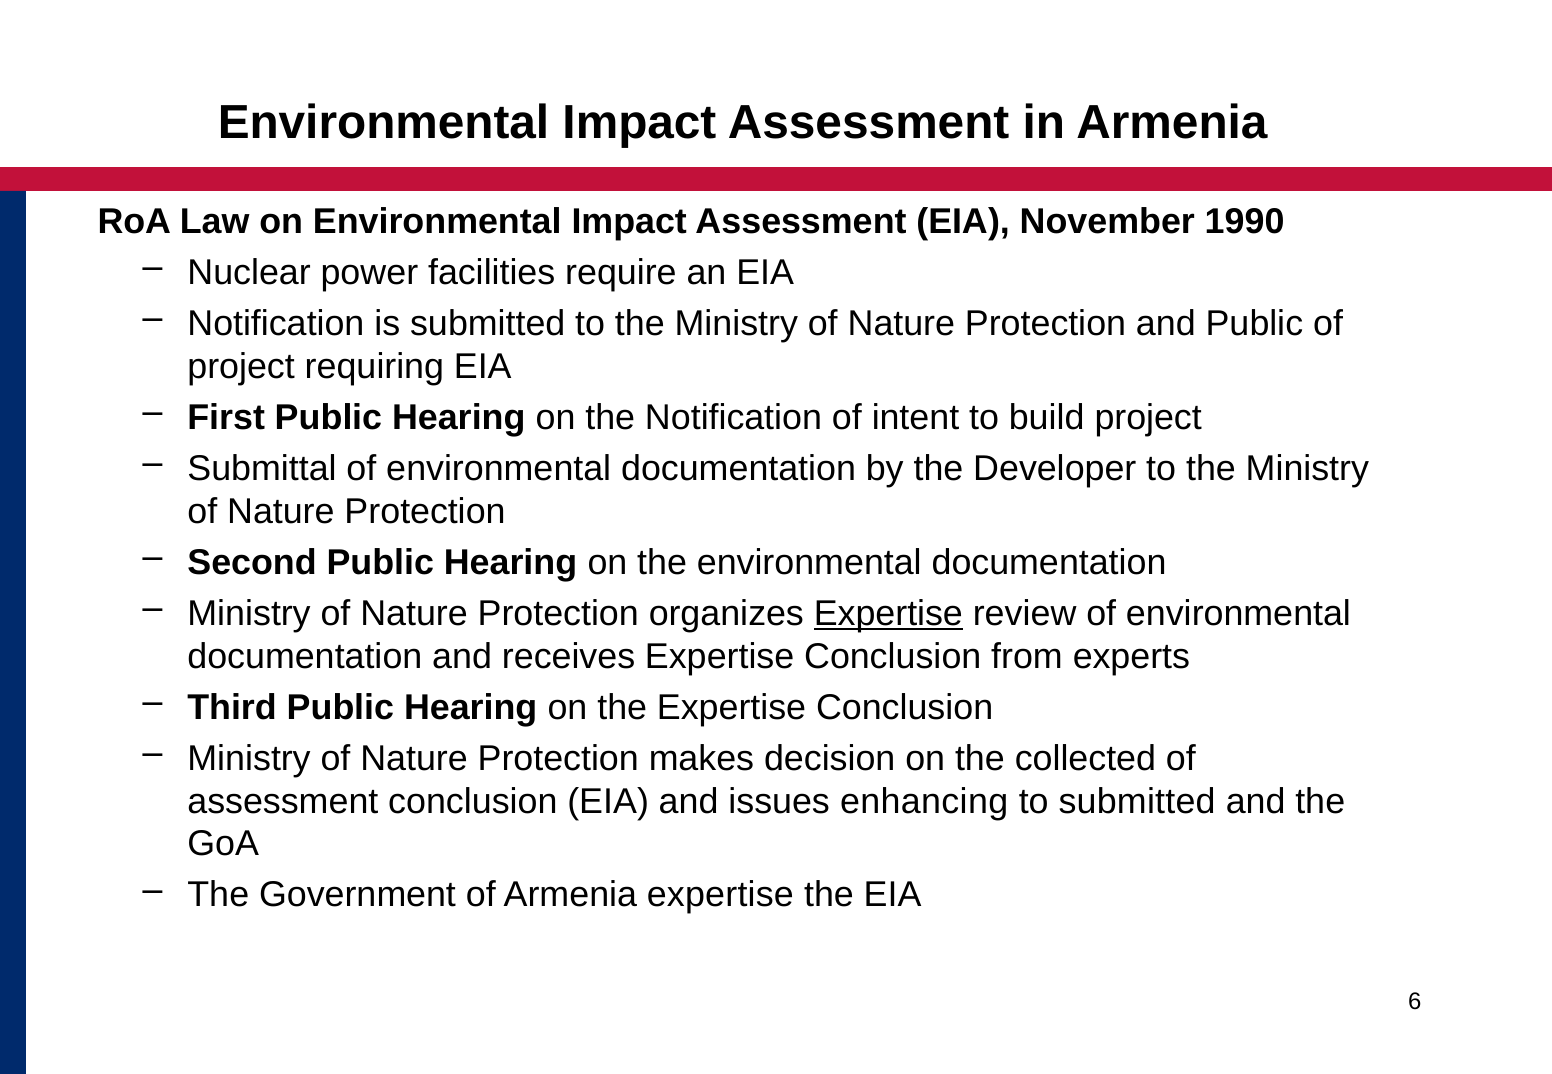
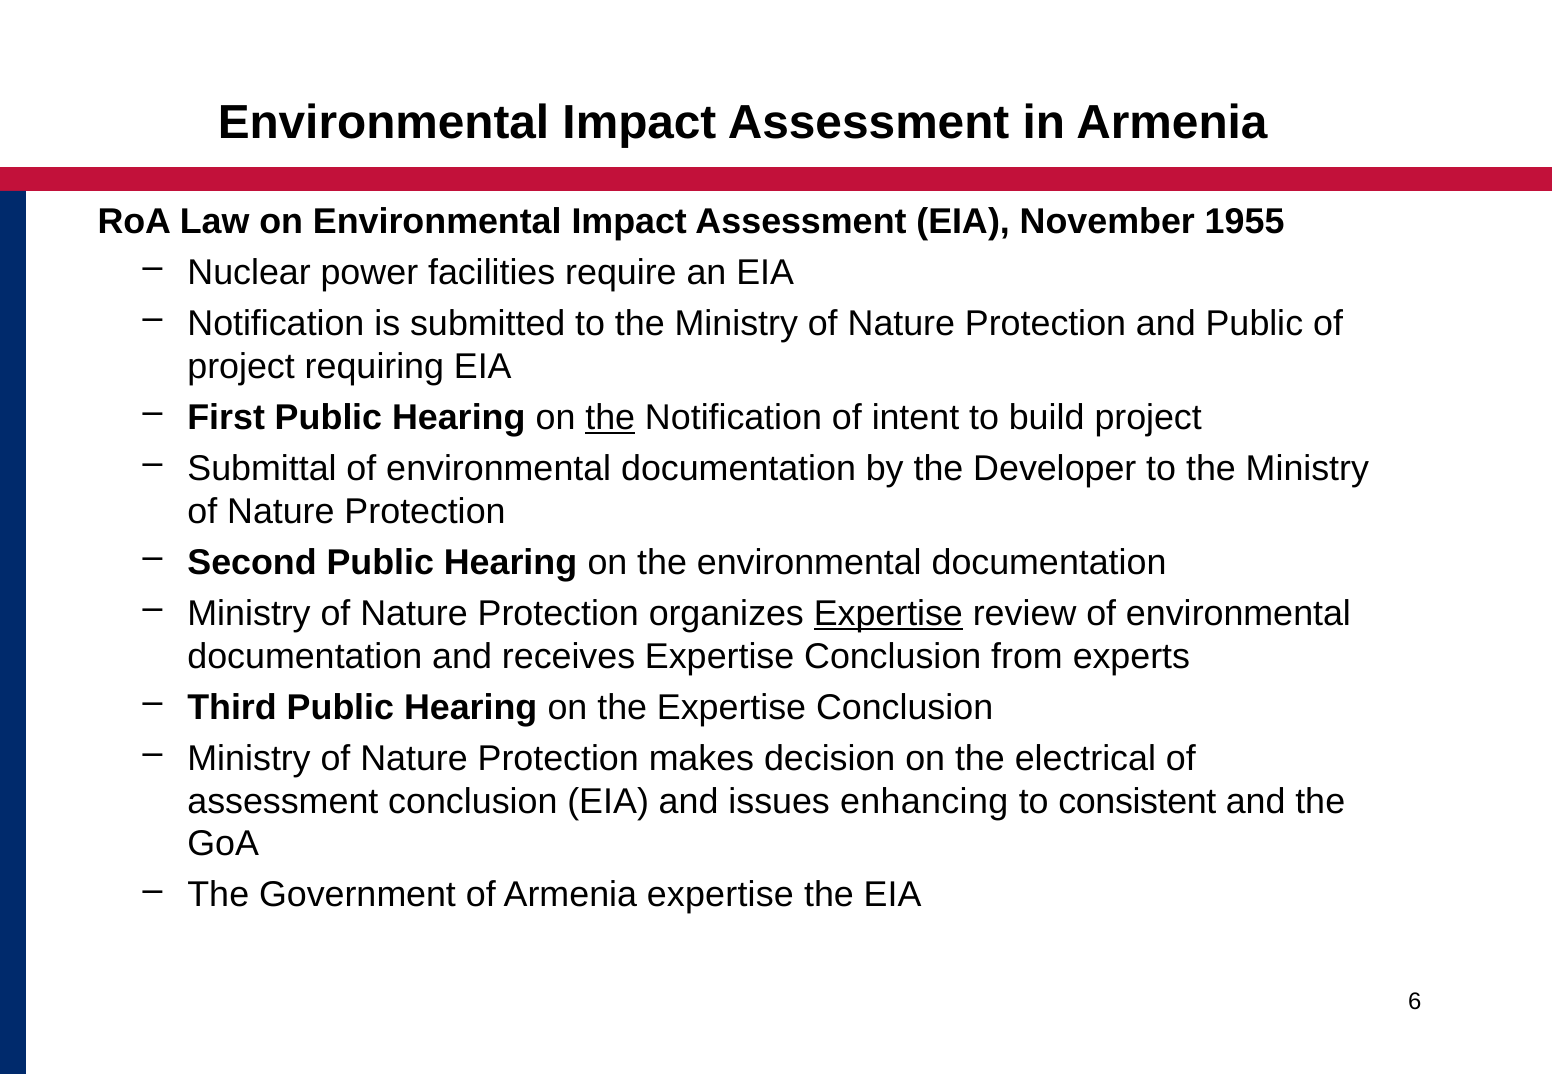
1990: 1990 -> 1955 (1245, 222)
the underline: none -> present (610, 418)
collected: collected -> electrical (1085, 759)
to submitted: submitted -> consistent (1137, 802)
